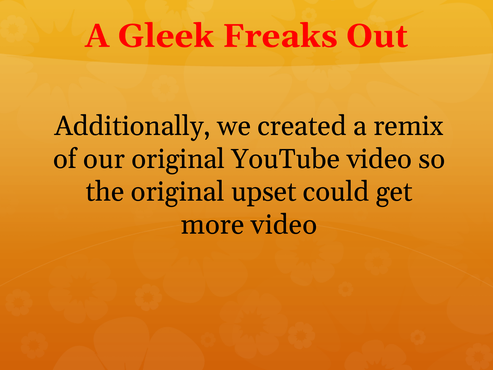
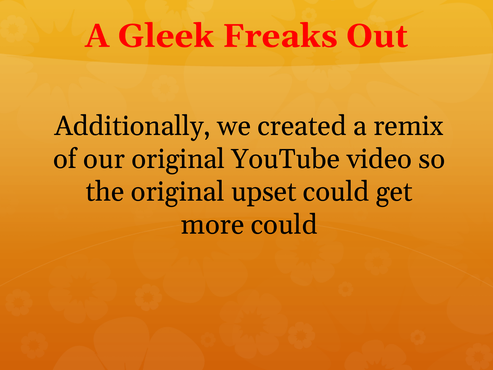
more video: video -> could (284, 225)
